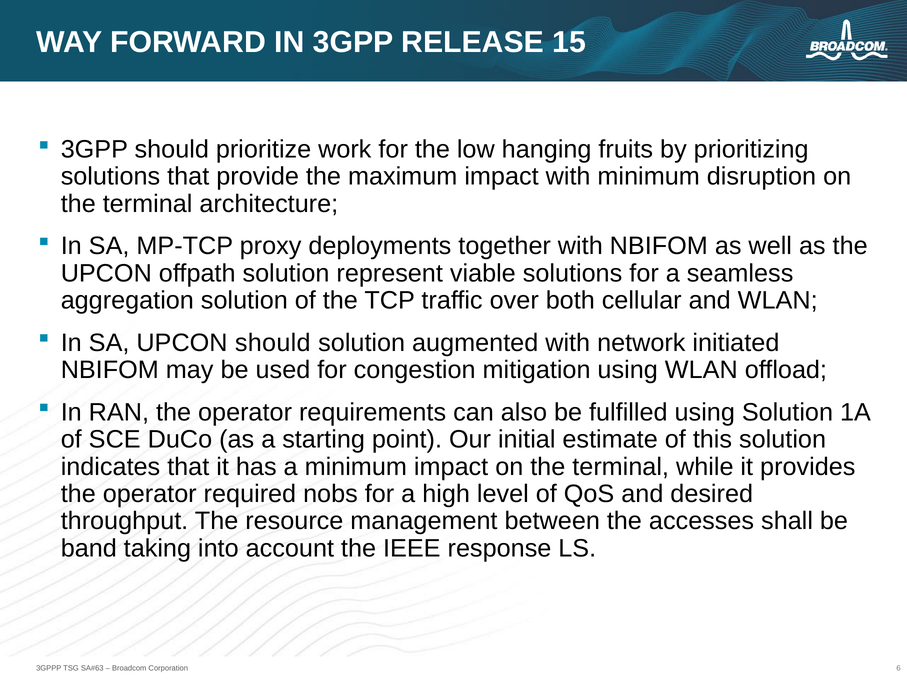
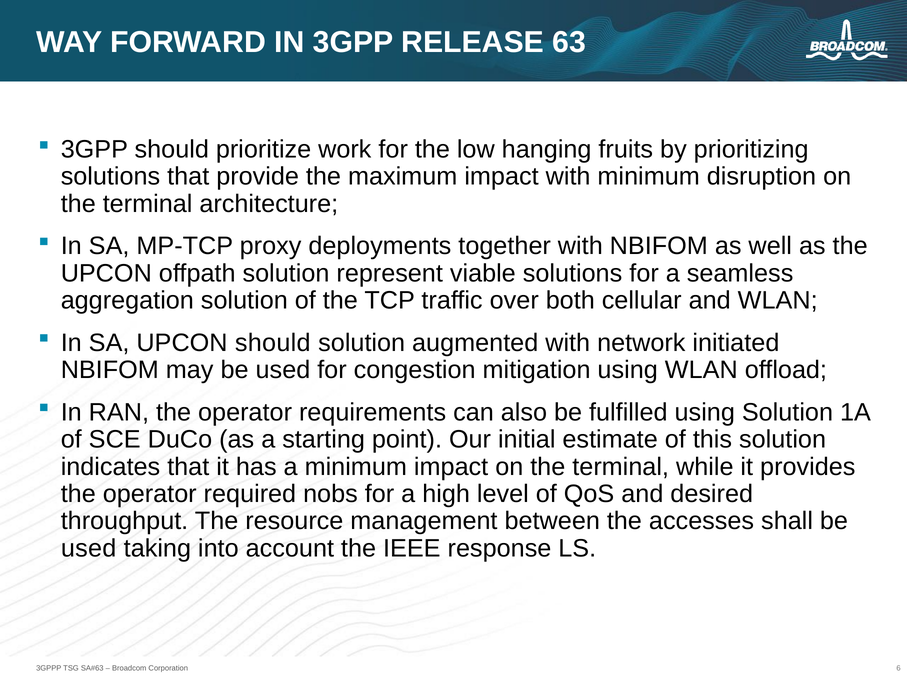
15: 15 -> 63 (569, 42)
band: band -> used (89, 549)
